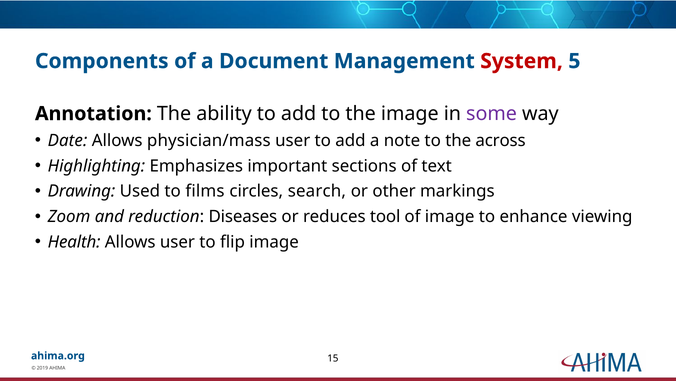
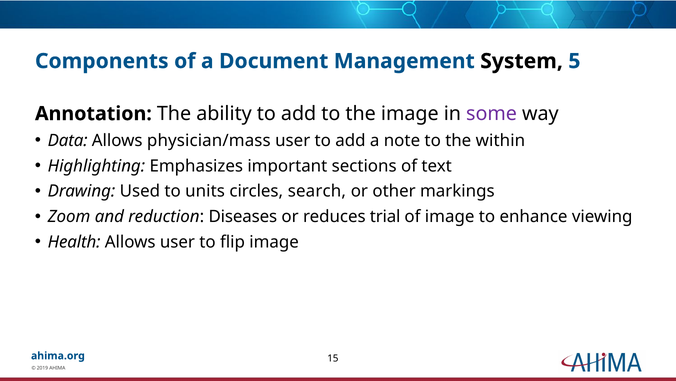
System colour: red -> black (522, 61)
Date: Date -> Data (68, 140)
across: across -> within (500, 140)
films: films -> units (205, 191)
tool: tool -> trial (385, 216)
